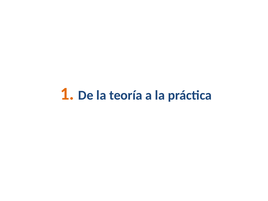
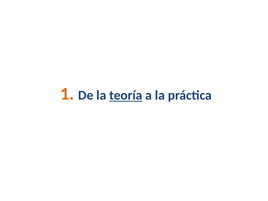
teoría underline: none -> present (126, 95)
